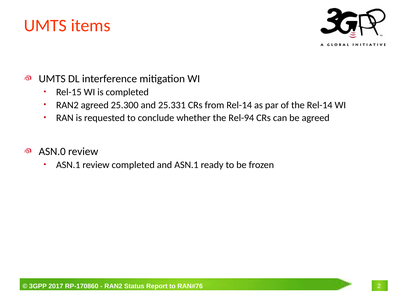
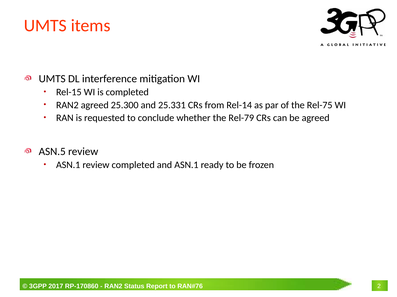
the Rel-14: Rel-14 -> Rel-75 (320, 105)
Rel-94: Rel-94 -> Rel-79 (241, 118)
ASN.0: ASN.0 -> ASN.5 (52, 152)
